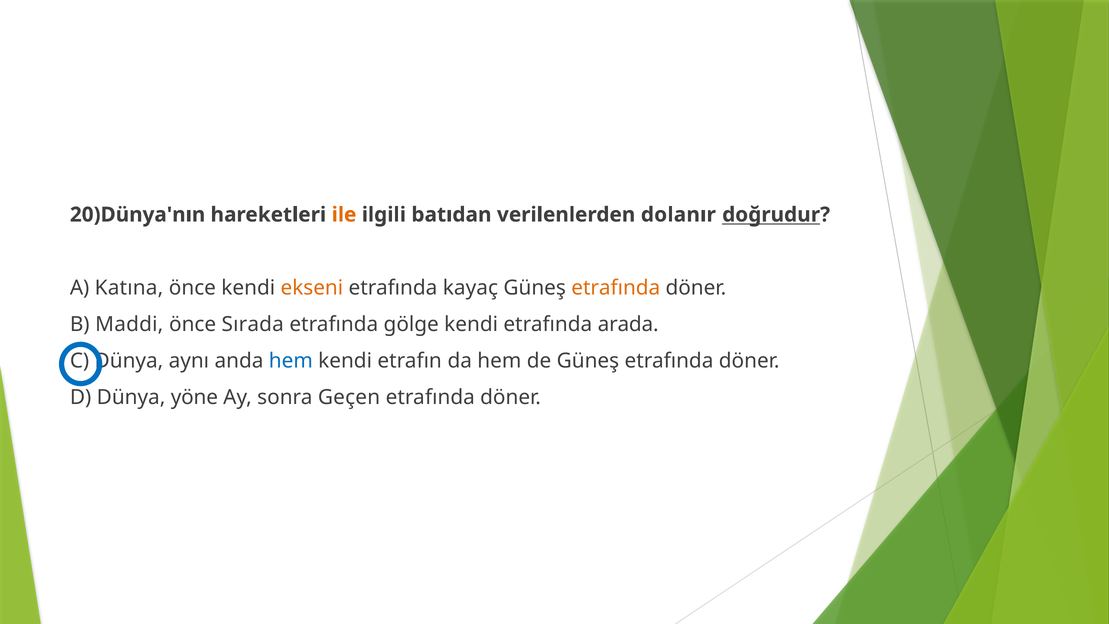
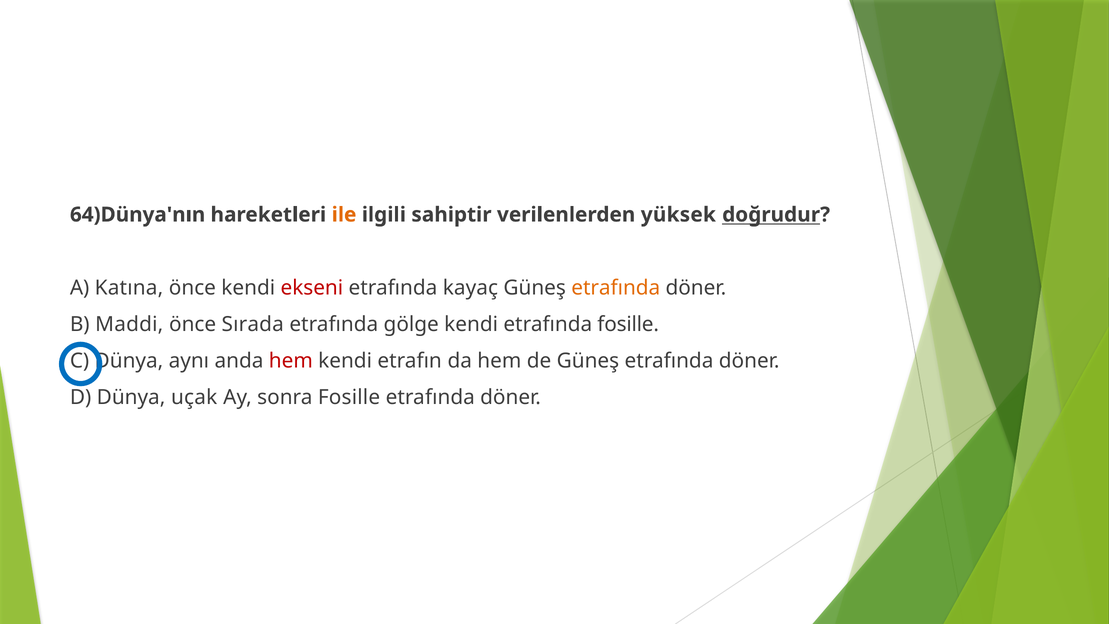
20)Dünya'nın: 20)Dünya'nın -> 64)Dünya'nın (138, 215)
batıdan: batıdan -> sahiptir (451, 215)
dolanır: dolanır -> yüksek (678, 215)
ekseni colour: orange -> red (312, 288)
etrafında arada: arada -> fosille (628, 324)
hem colour: blue -> red (291, 361)
yöne: yöne -> uçak (194, 397)
sonra Geçen: Geçen -> Fosille (349, 397)
